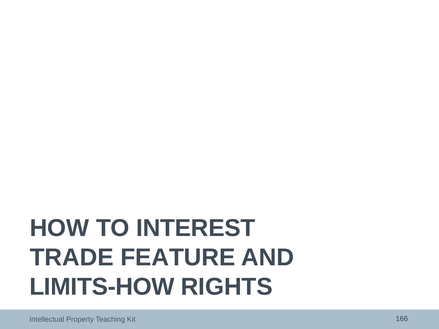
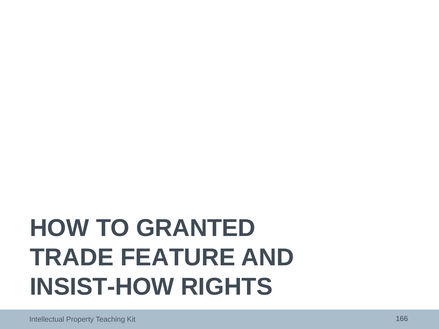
INTEREST: INTEREST -> GRANTED (196, 228)
LIMITS-HOW: LIMITS-HOW -> INSIST-HOW (102, 287)
